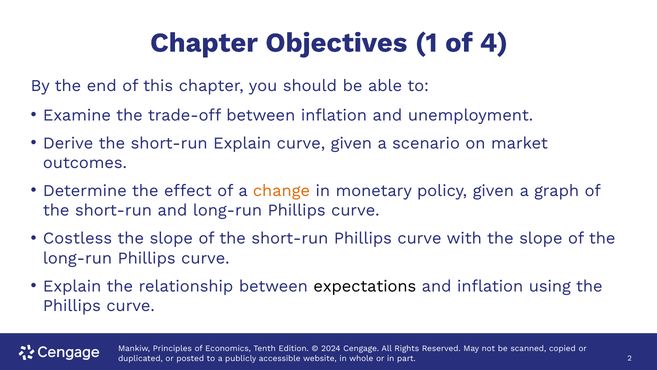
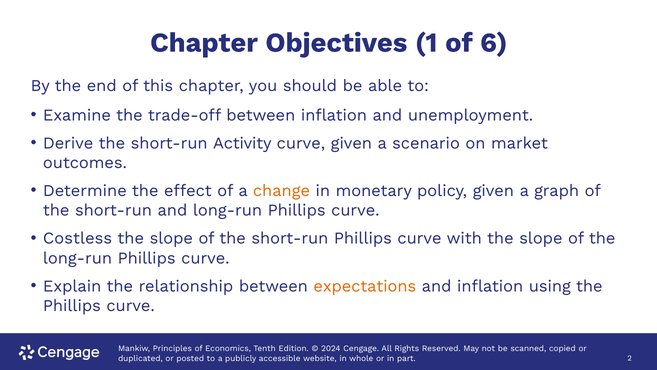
4: 4 -> 6 (494, 43)
short-run Explain: Explain -> Activity (242, 143)
expectations colour: black -> orange (365, 286)
